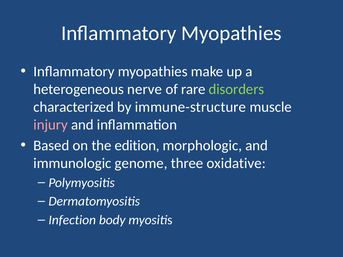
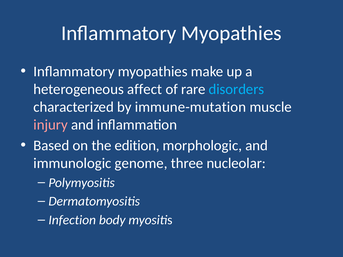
nerve: nerve -> affect (145, 89)
disorders colour: light green -> light blue (236, 89)
immune-structure: immune-structure -> immune-mutation (190, 107)
oxidative: oxidative -> nucleolar (236, 163)
